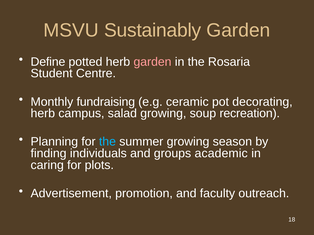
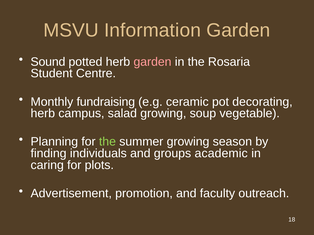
Sustainably: Sustainably -> Information (153, 30)
Define: Define -> Sound (48, 62)
recreation: recreation -> vegetable (250, 114)
the colour: light blue -> light green (107, 142)
